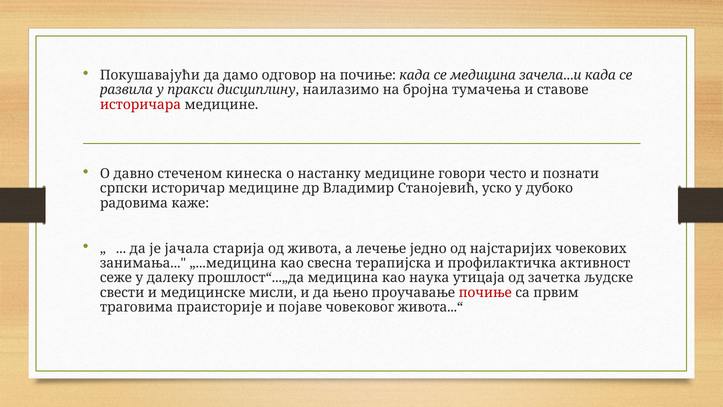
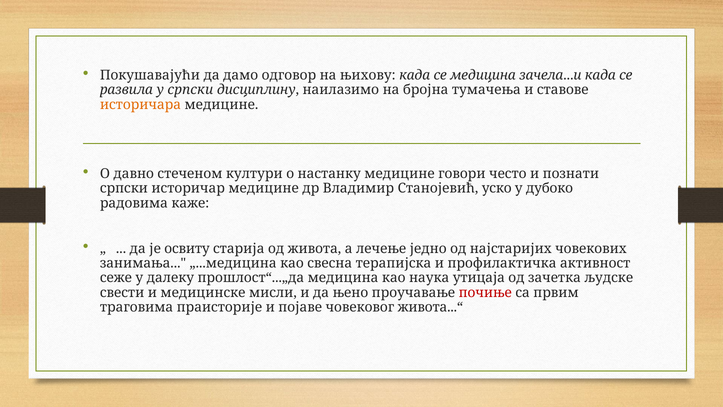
на почиње: почиње -> њихову (368, 75)
у пракси: пракси -> српски (190, 90)
историчара colour: red -> orange (140, 105)
кинеска: кинеска -> култури (254, 174)
јачала: јачала -> освиту (187, 248)
